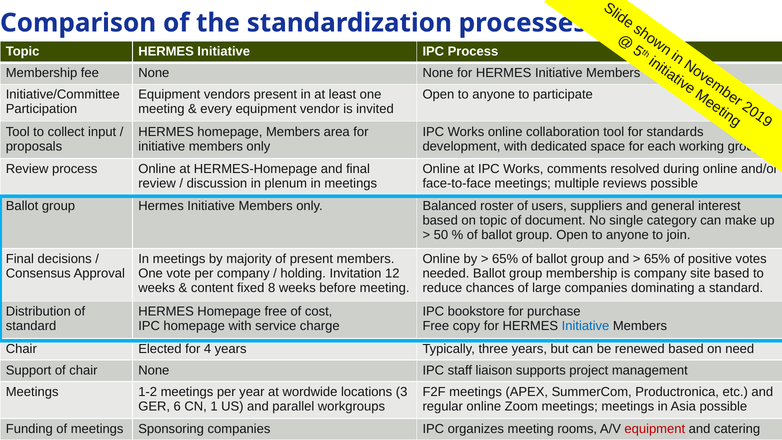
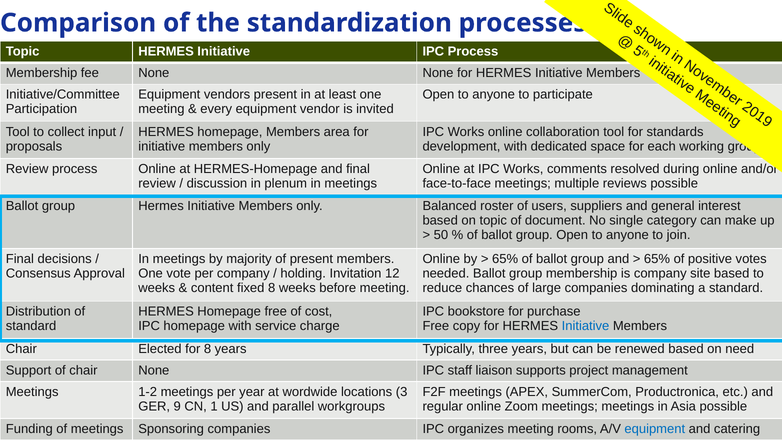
for 4: 4 -> 8 (208, 349)
GER 6: 6 -> 9 (177, 406)
equipment colour: red -> blue (655, 429)
